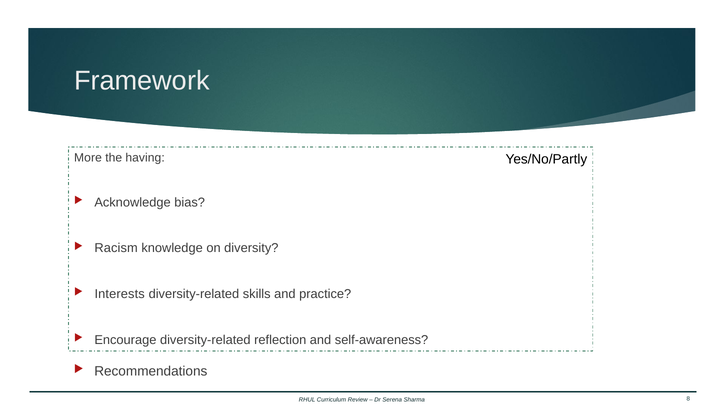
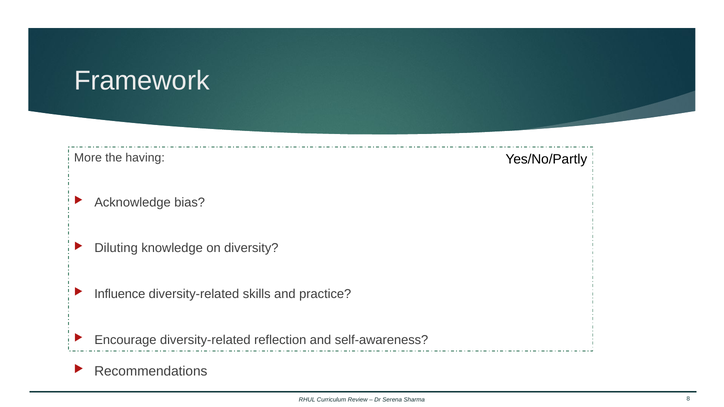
Racism: Racism -> Diluting (116, 248)
Interests: Interests -> Influence (120, 294)
